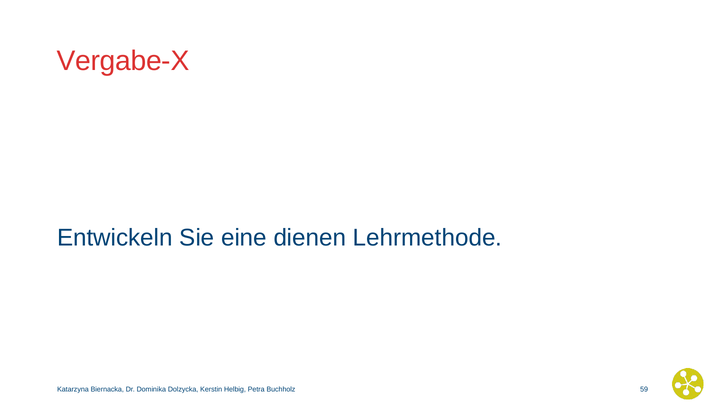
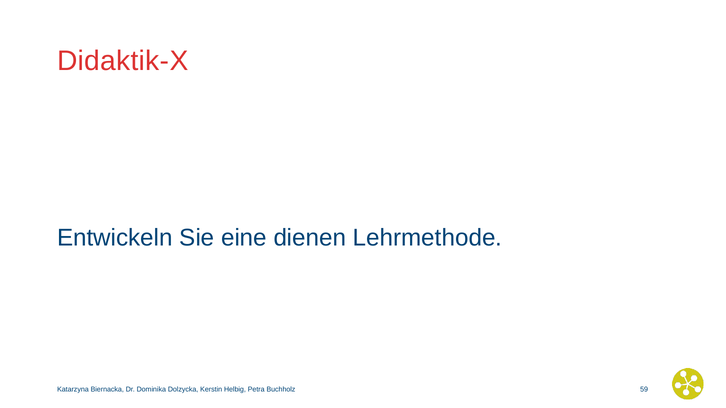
Vergabe-X: Vergabe-X -> Didaktik-X (123, 61)
